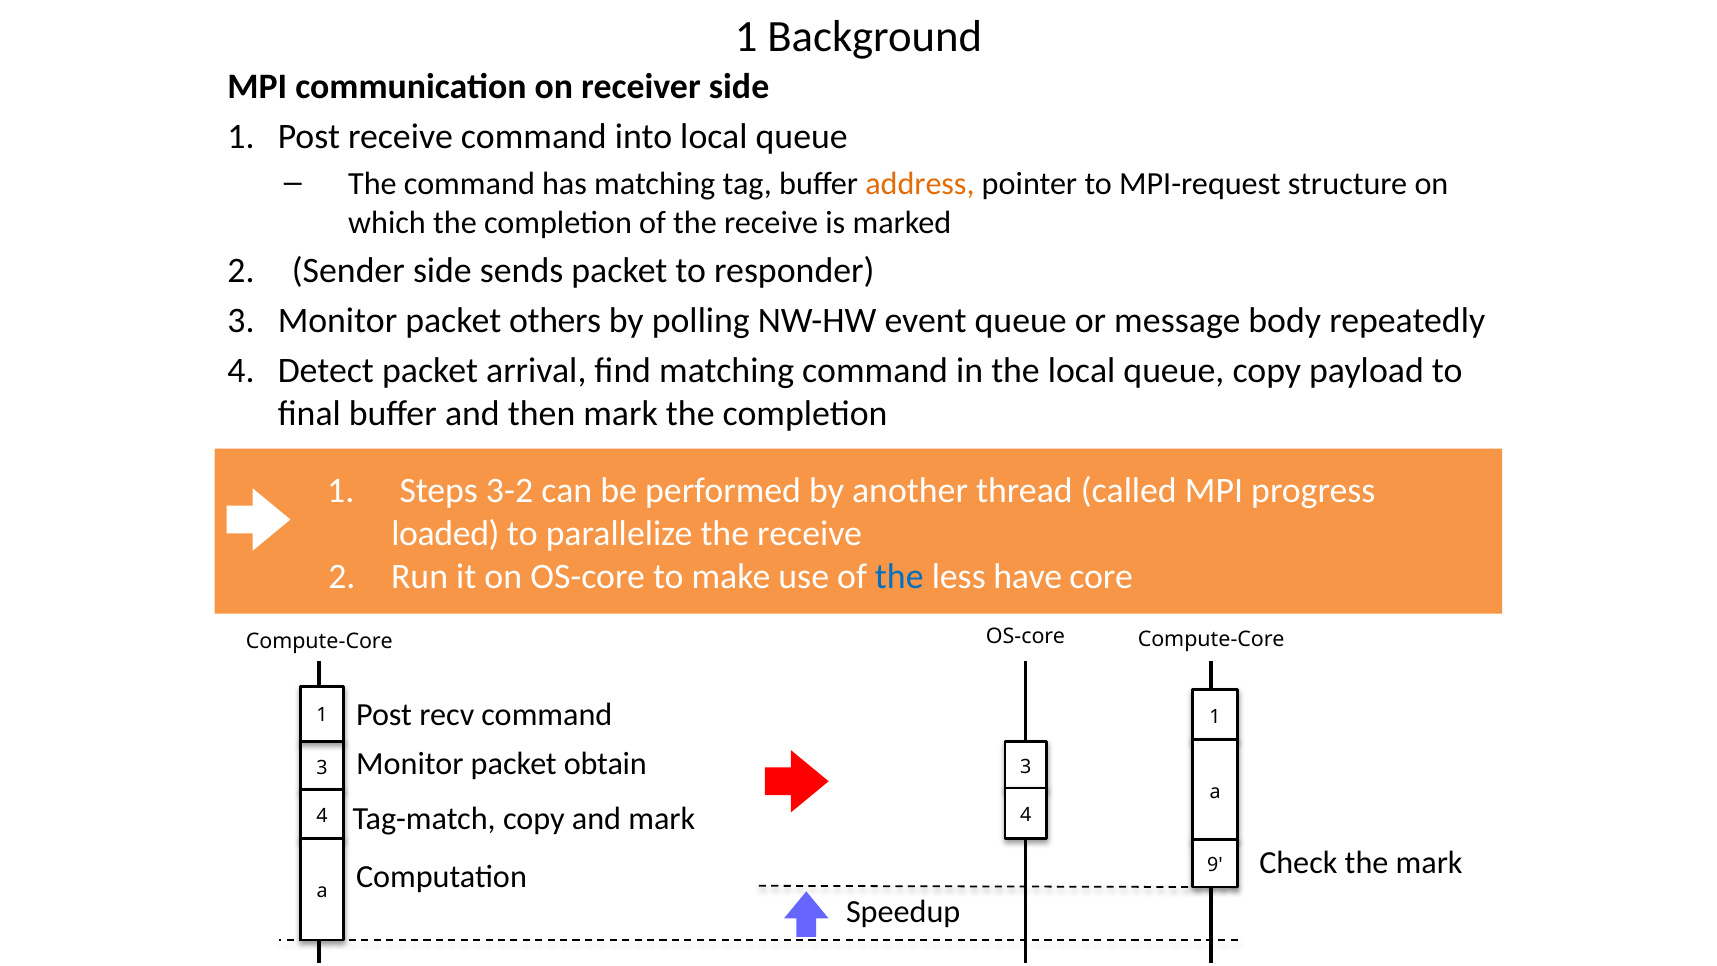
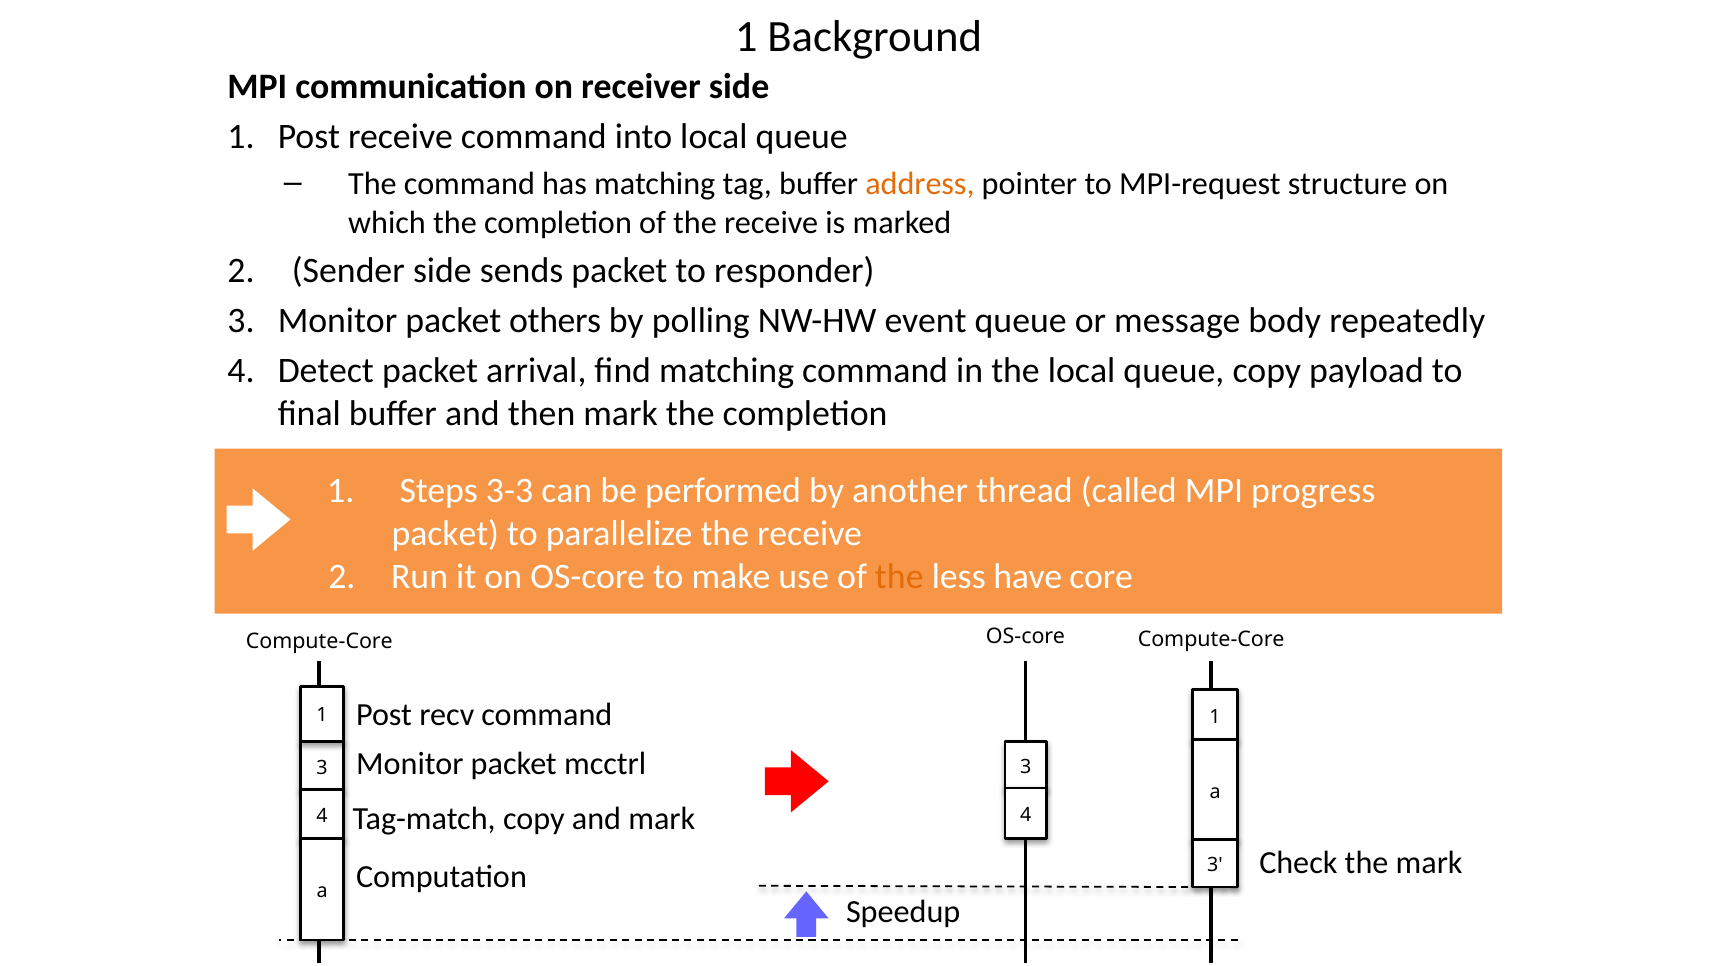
3-2: 3-2 -> 3-3 (510, 491)
loaded: loaded -> packet (445, 534)
the colour: blue -> orange (899, 576)
obtain: obtain -> mcctrl (605, 764)
Computation 9: 9 -> 3 (1215, 864)
